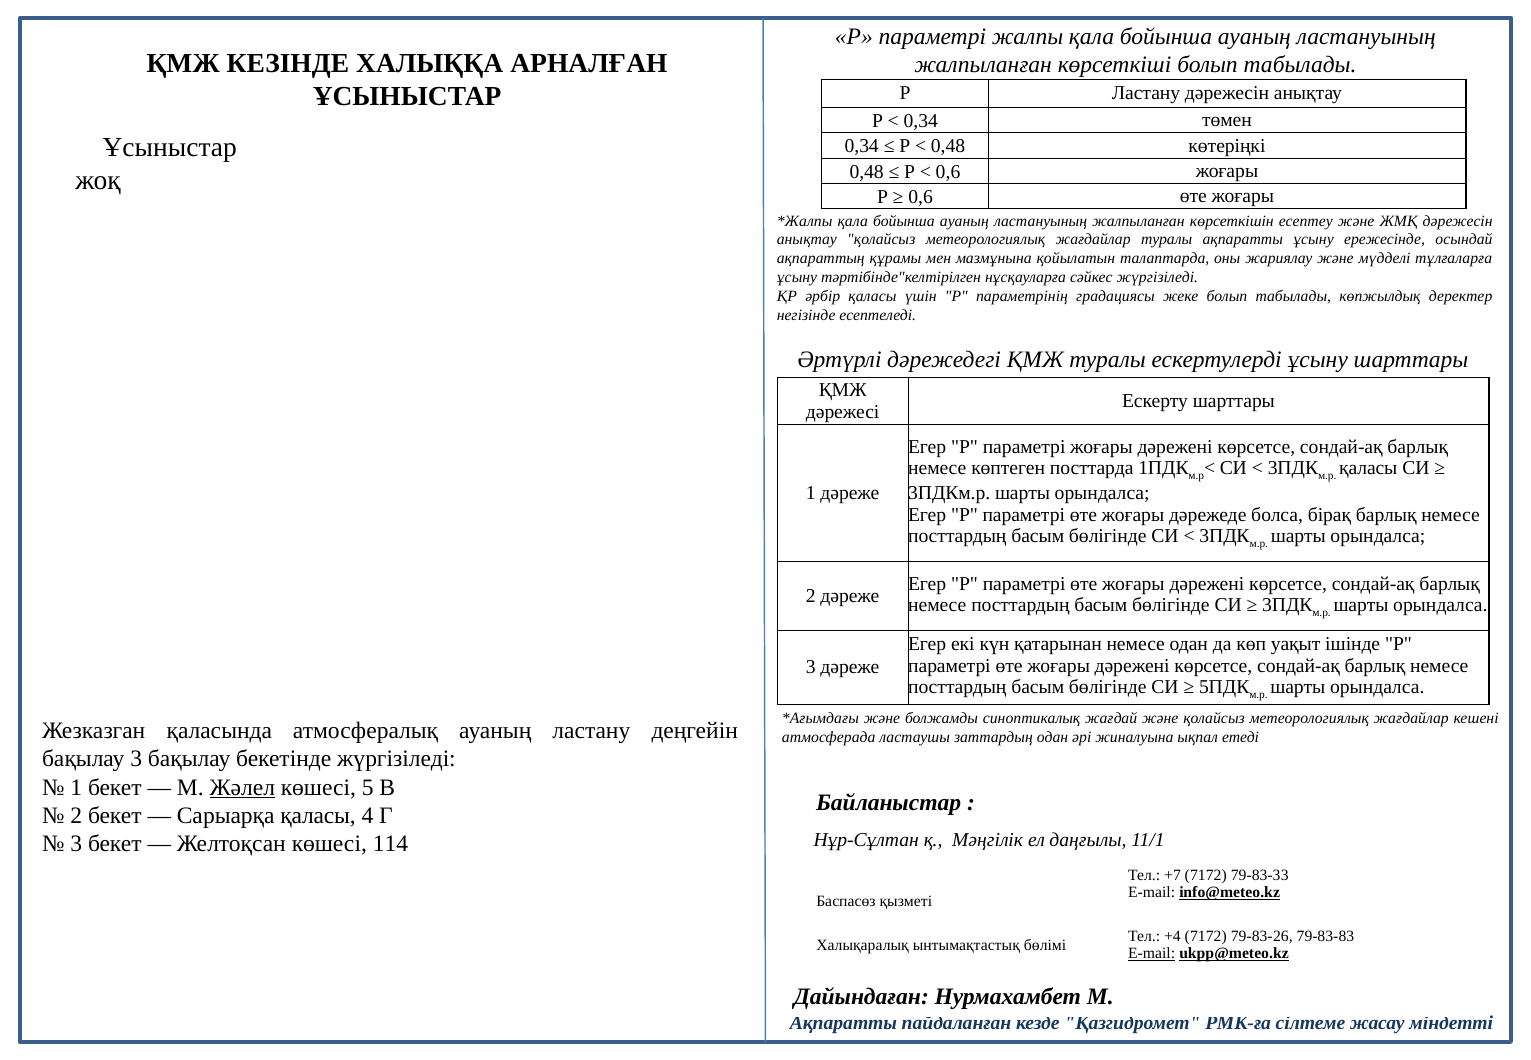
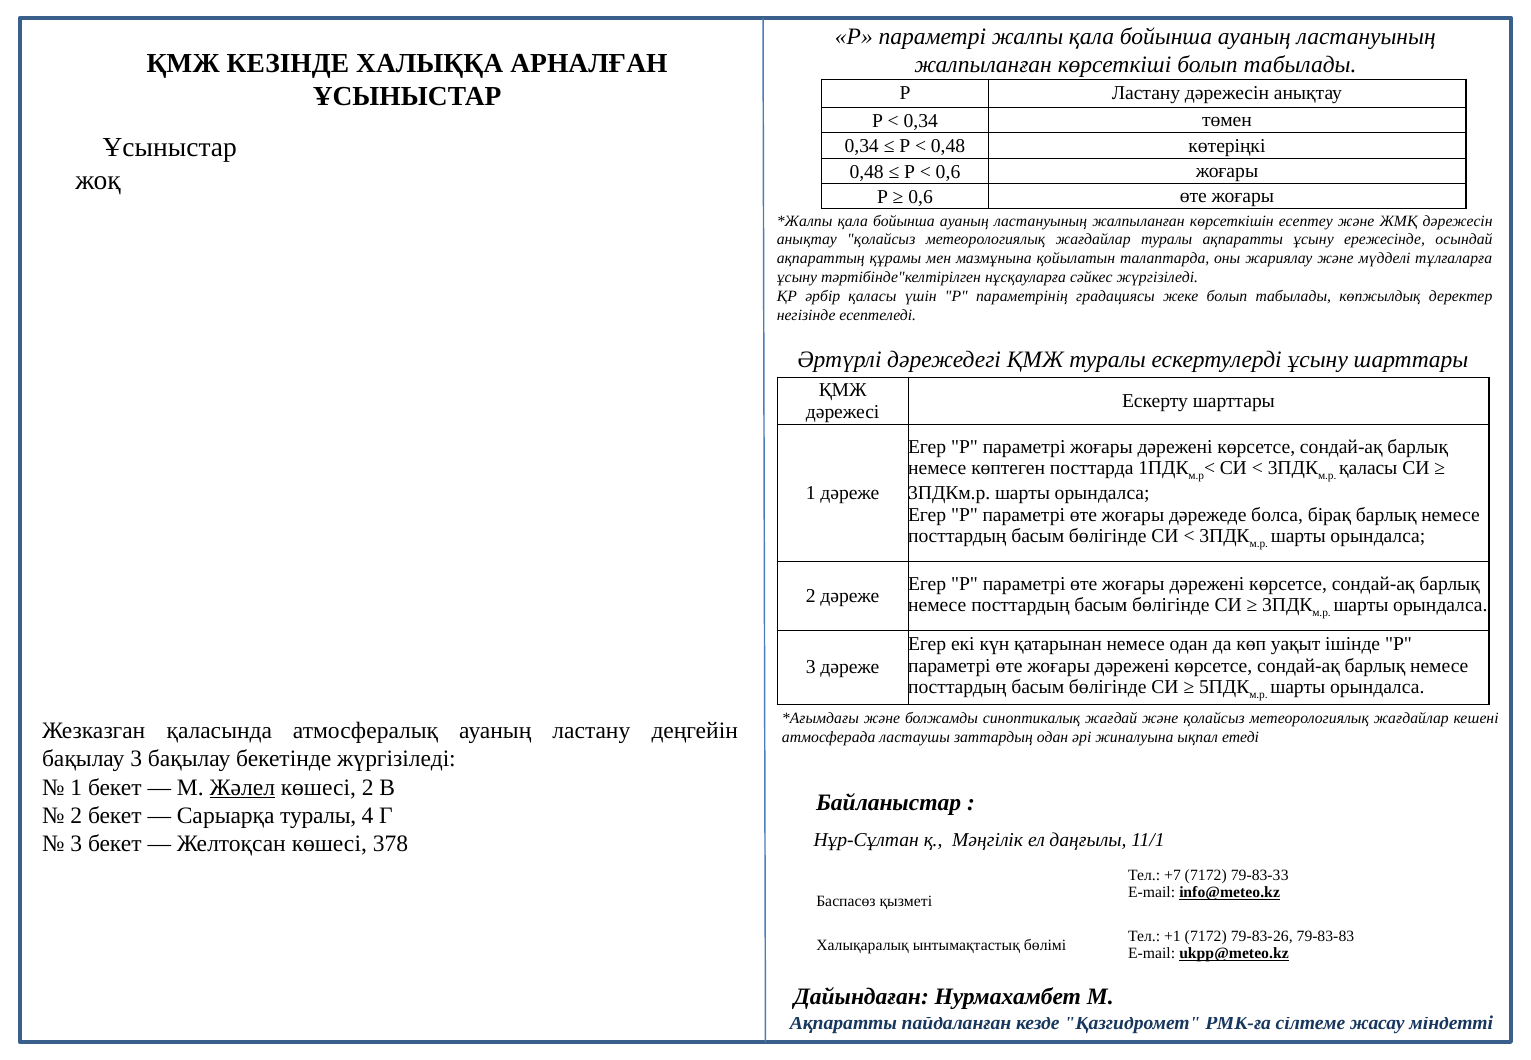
көшесі 5: 5 -> 2 (368, 787)
Сарыарқа қаласы: қаласы -> туралы (318, 815)
114: 114 -> 378 (390, 844)
+4: +4 -> +1 (1172, 936)
E-mail underline: present -> none (1152, 954)
